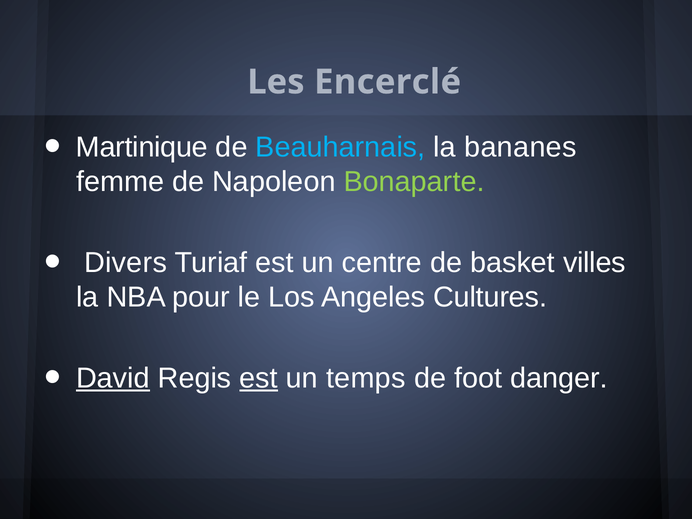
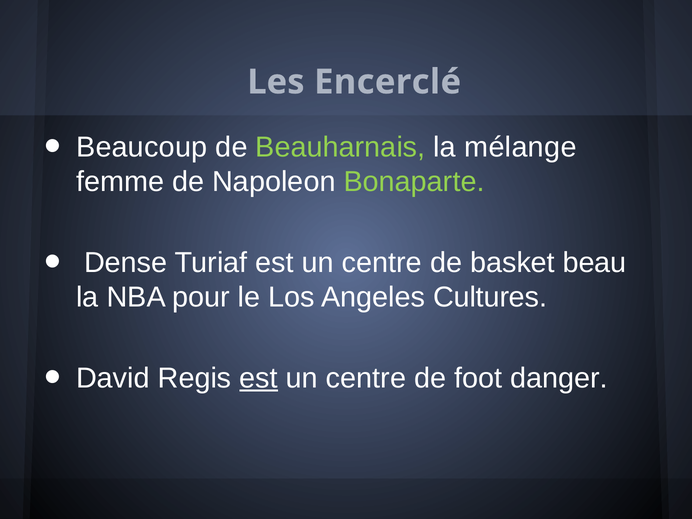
Martinique: Martinique -> Beaucoup (142, 147)
Beauharnais colour: light blue -> light green (340, 147)
bananes: bananes -> mélange (520, 147)
Divers: Divers -> Dense (126, 263)
villes: villes -> beau (594, 263)
David underline: present -> none (113, 378)
temps: temps -> centre (366, 378)
